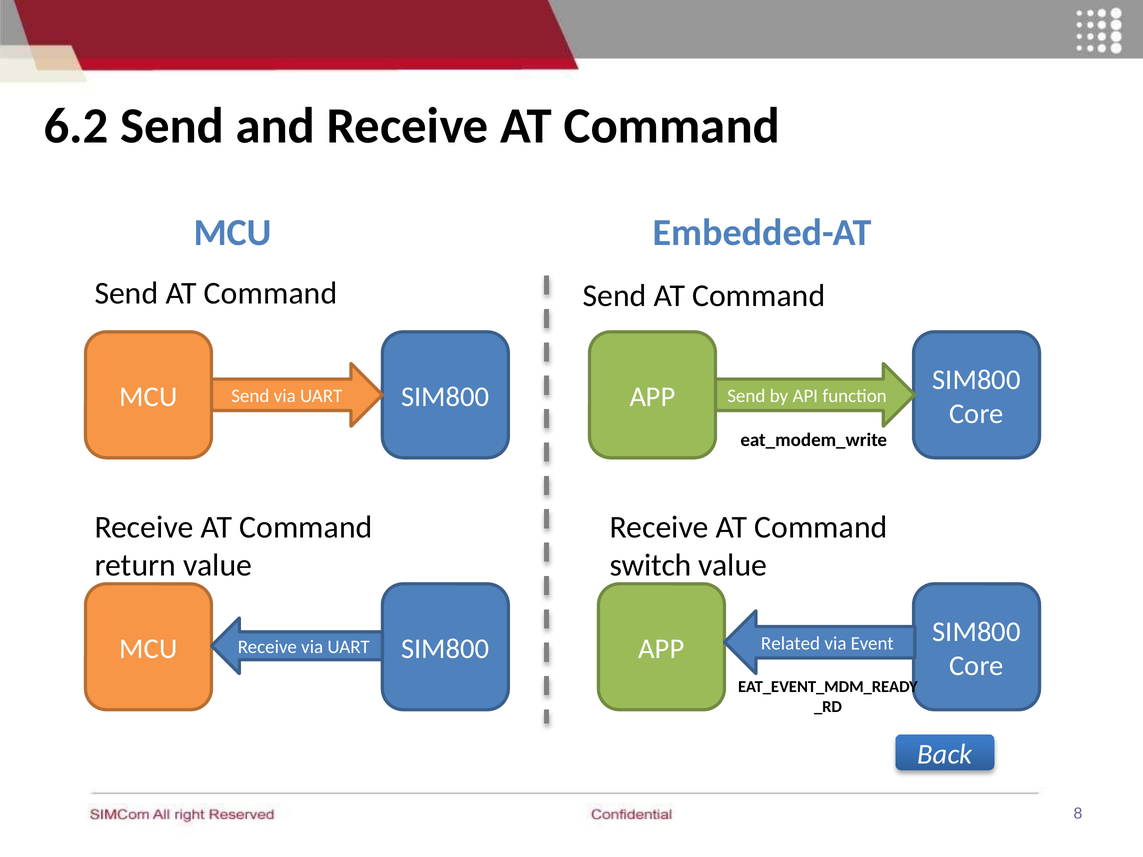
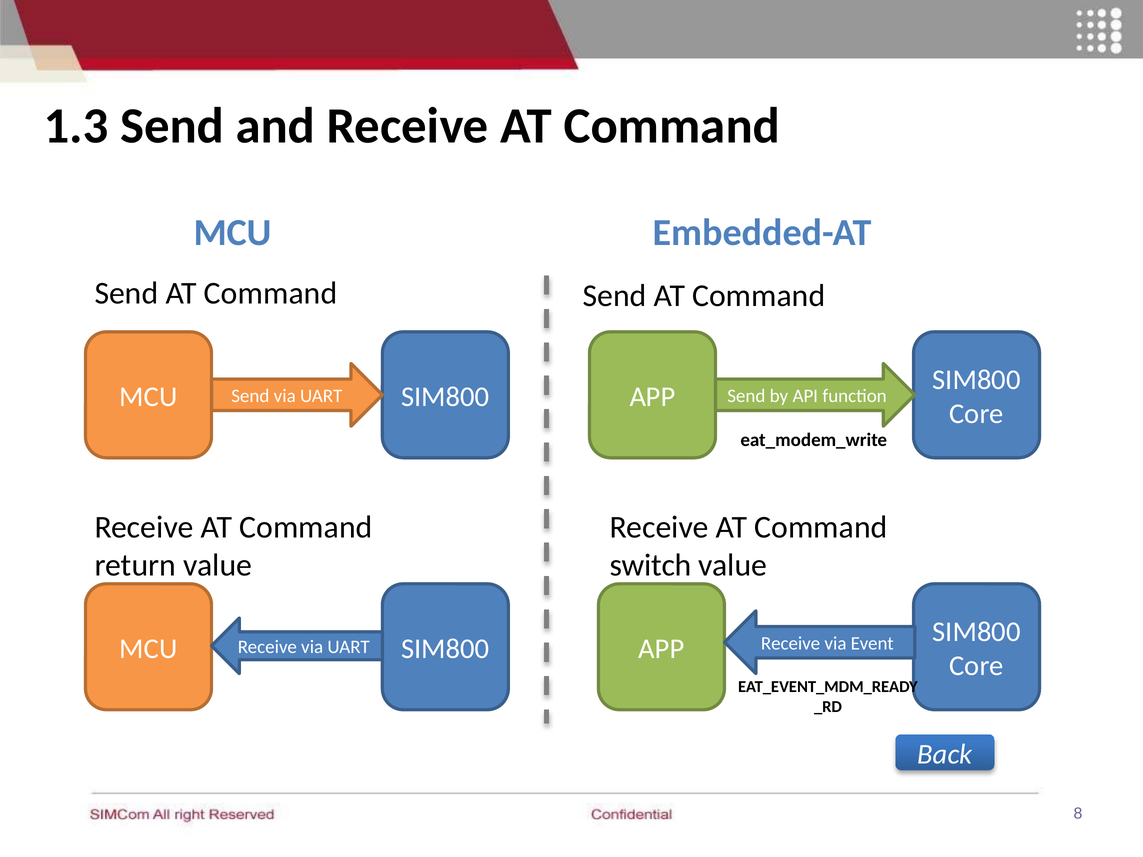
6.2: 6.2 -> 1.3 (76, 126)
UART Related: Related -> Receive (791, 644)
